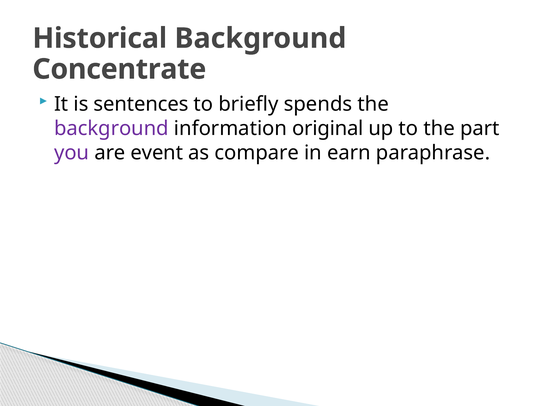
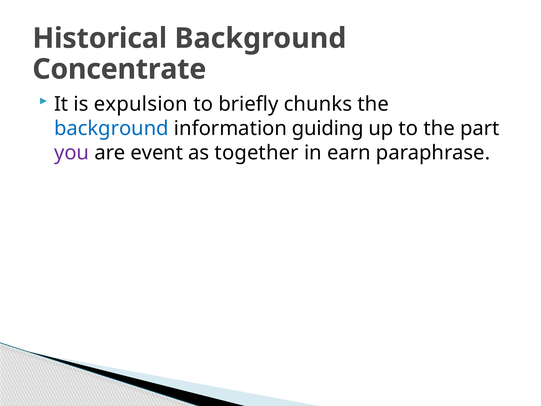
sentences: sentences -> expulsion (141, 104)
spends: spends -> chunks (318, 104)
background colour: purple -> blue (111, 128)
original: original -> guiding (328, 128)
compare: compare -> together (257, 153)
